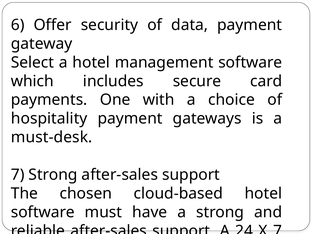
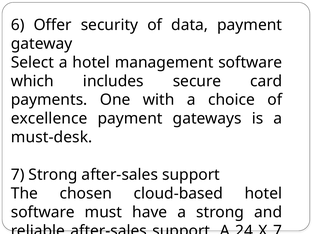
hospitality: hospitality -> excellence (49, 119)
